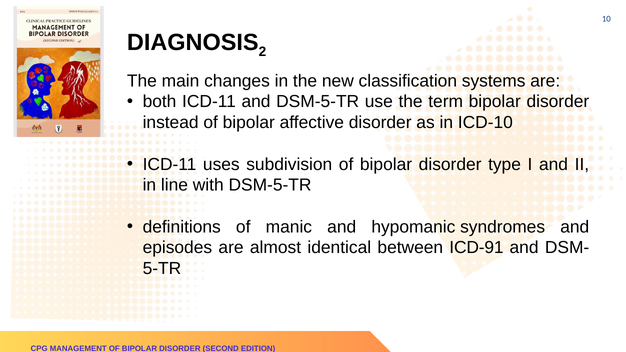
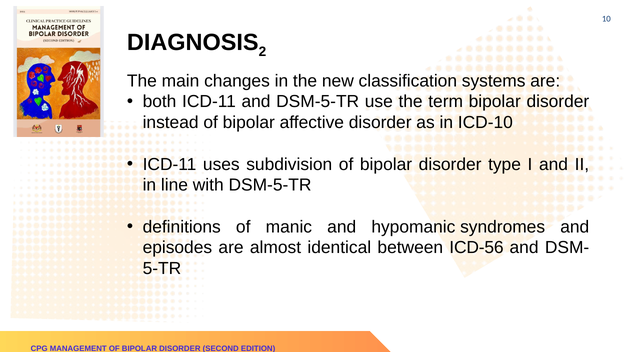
ICD-91: ICD-91 -> ICD-56 (476, 248)
